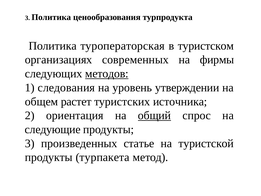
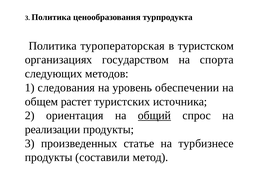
современных: современных -> государством (135, 60)
фирмы: фирмы -> спорта (217, 60)
методов underline: present -> none (107, 74)
утверждении: утверждении -> обеспечении (187, 88)
следующие: следующие -> реализации (53, 129)
туристской: туристской -> турбизнесе (206, 143)
турпакета: турпакета -> составили (103, 157)
